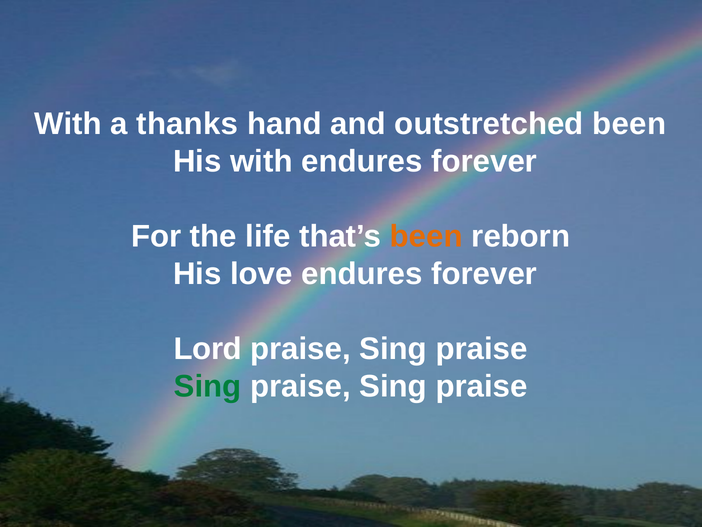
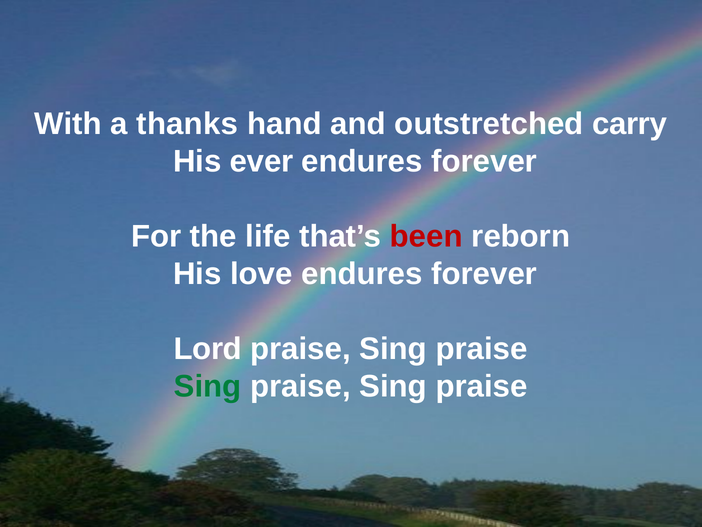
outstretched been: been -> carry (630, 124)
His with: with -> ever (262, 161)
been colour: orange -> red (426, 236)
